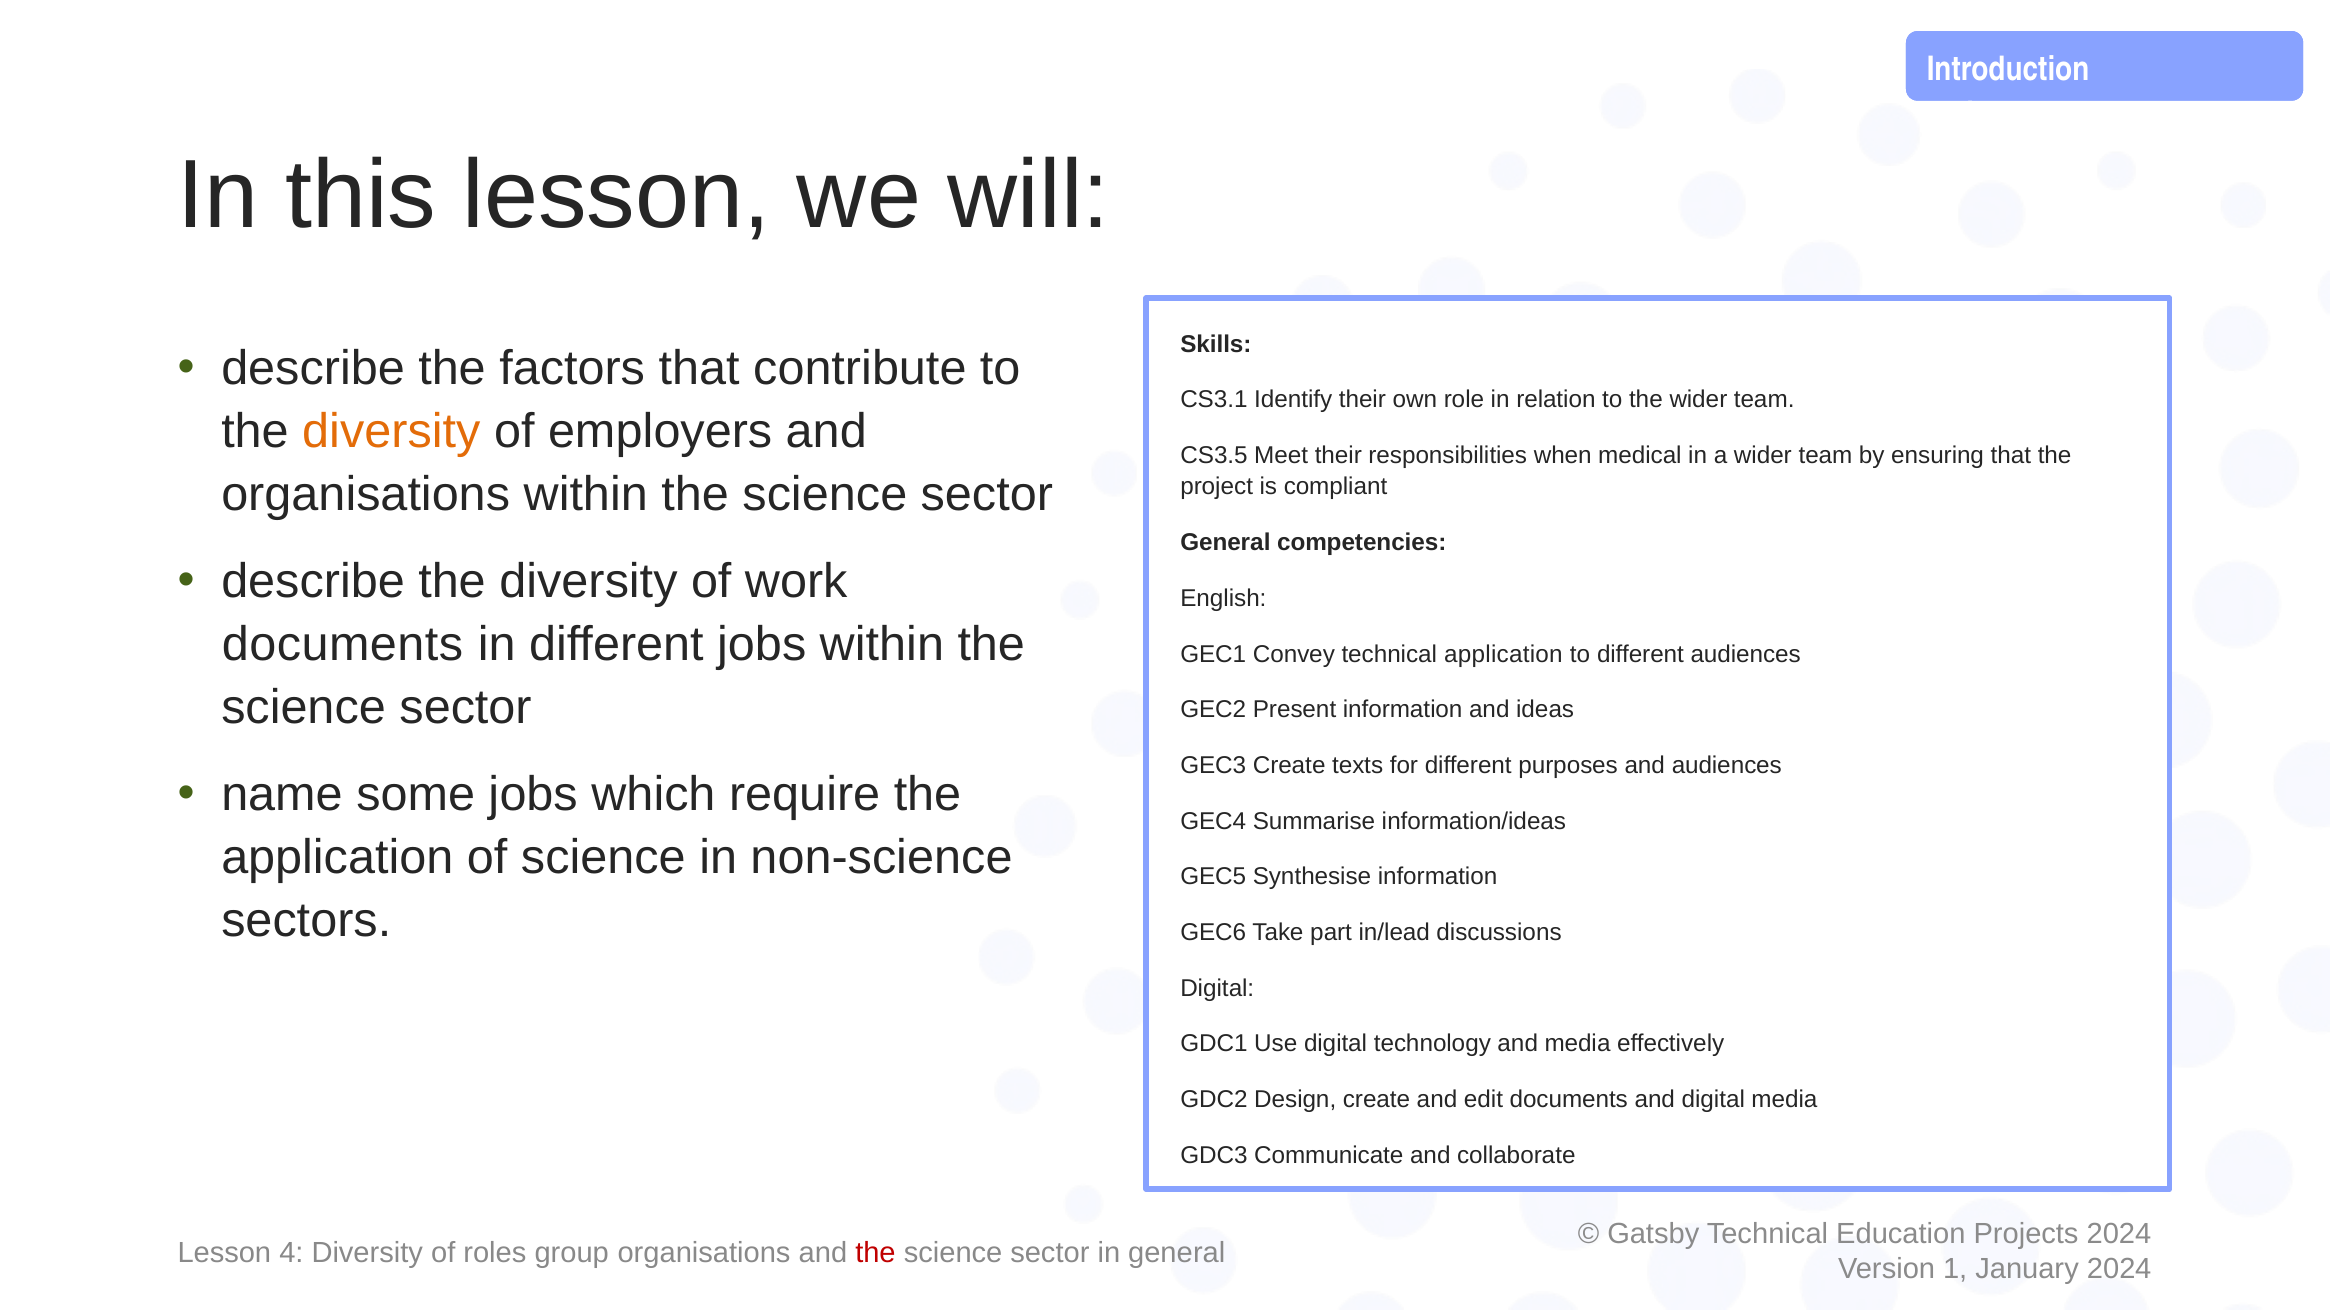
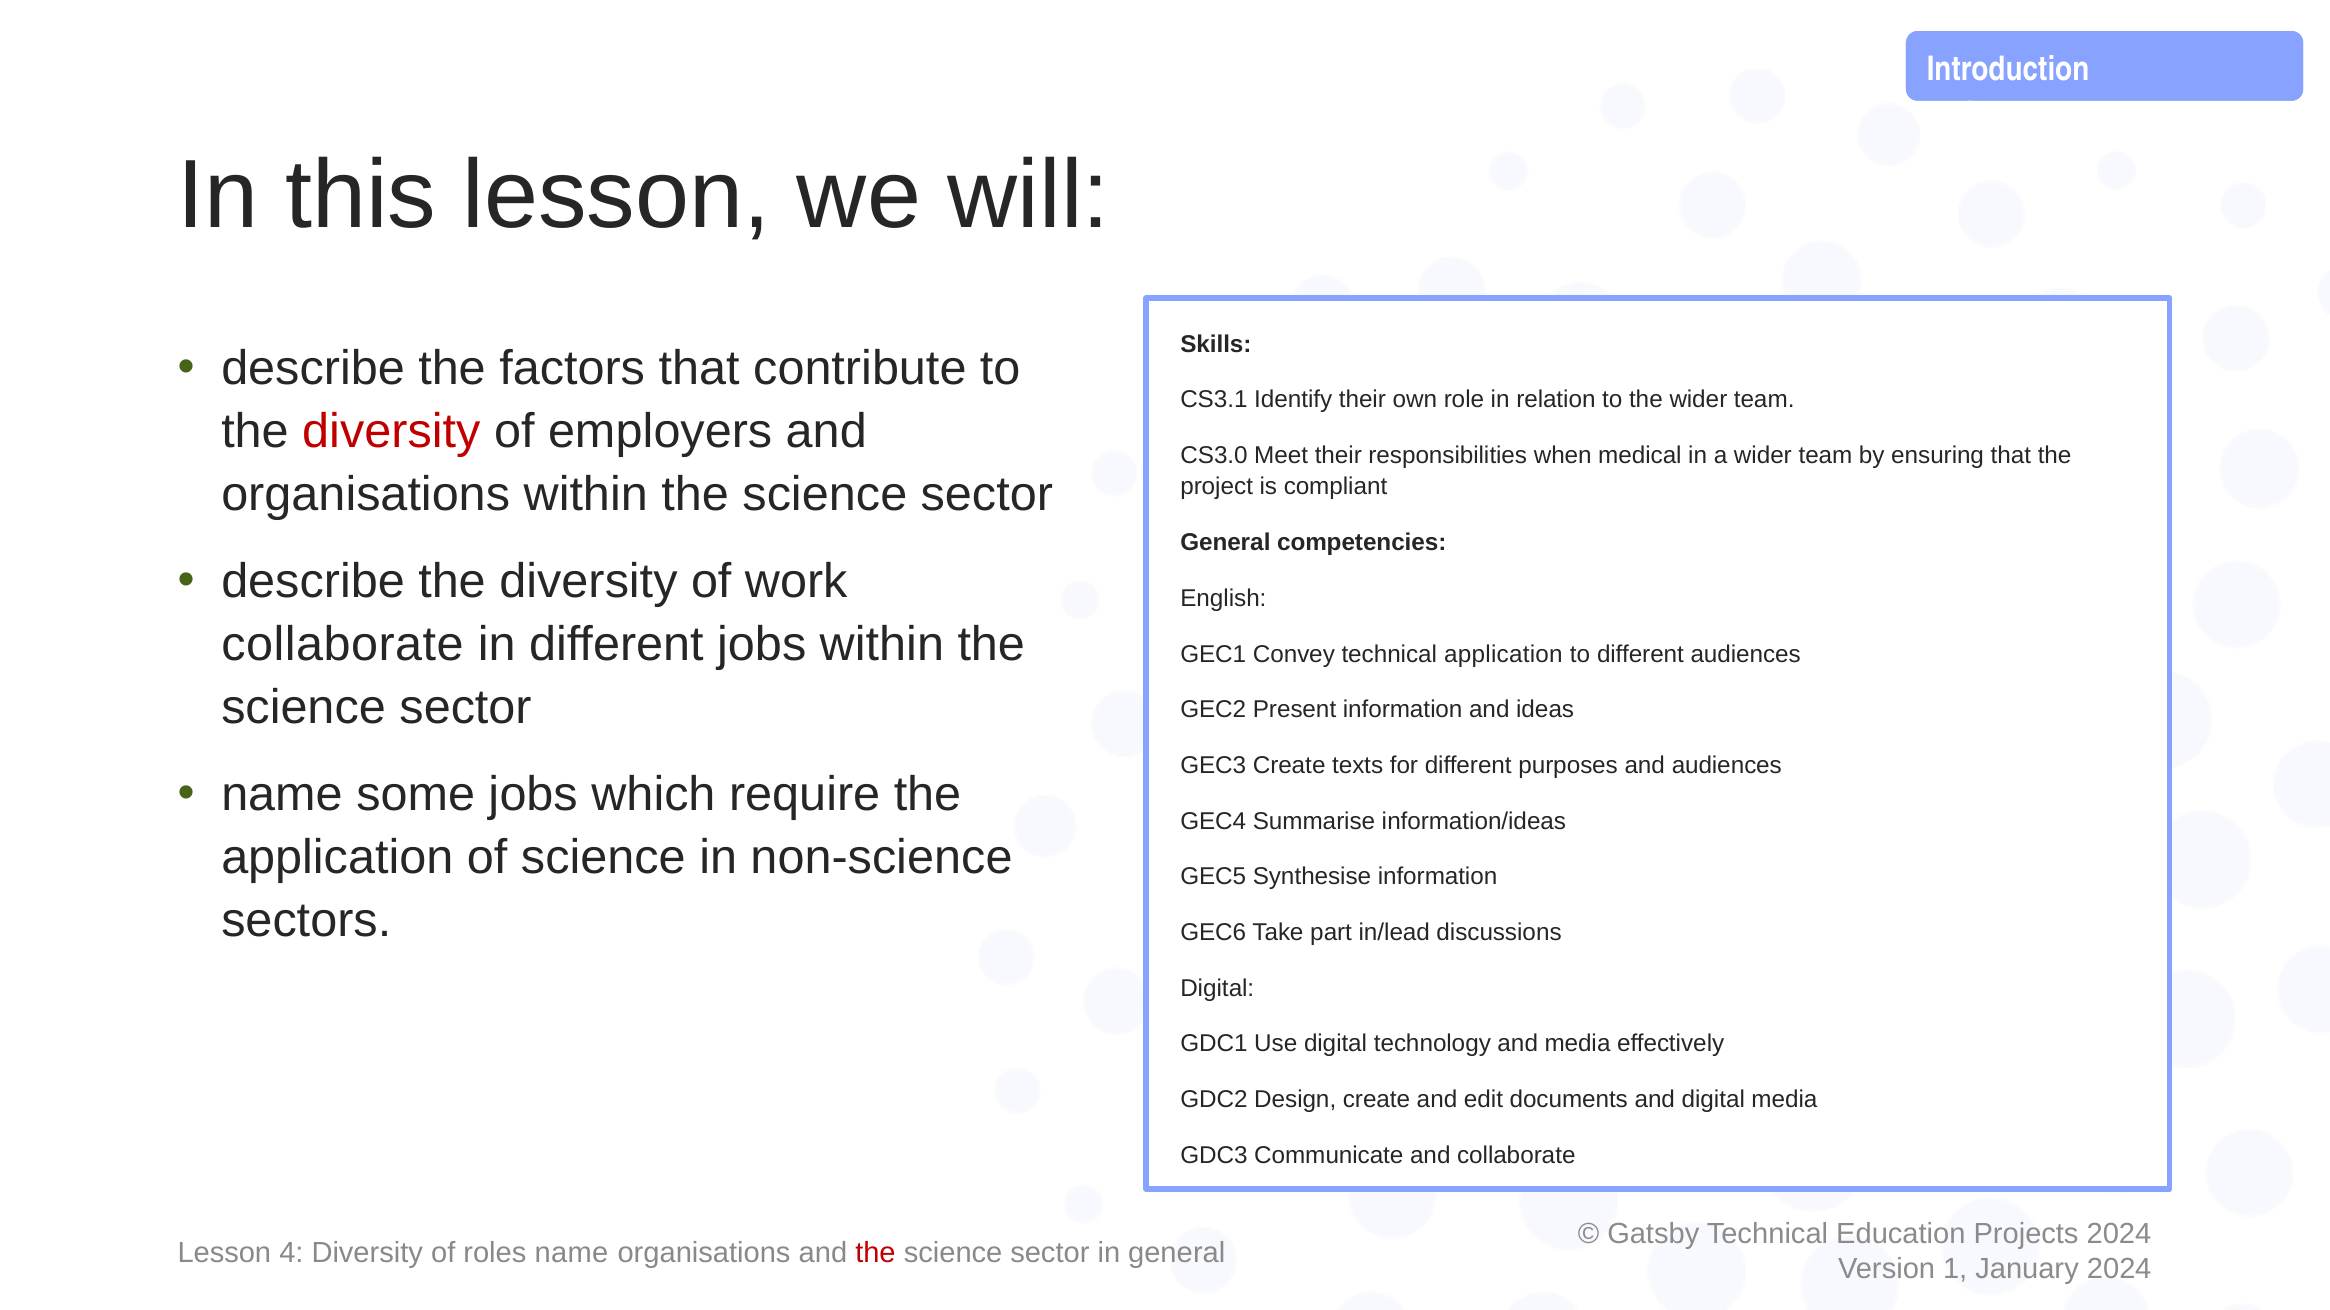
diversity colour: orange -> red (391, 432)
CS3.5: CS3.5 -> CS3.0 (1214, 456)
documents: documents -> collaborate (342, 645)
roles group: group -> name (572, 1253)
